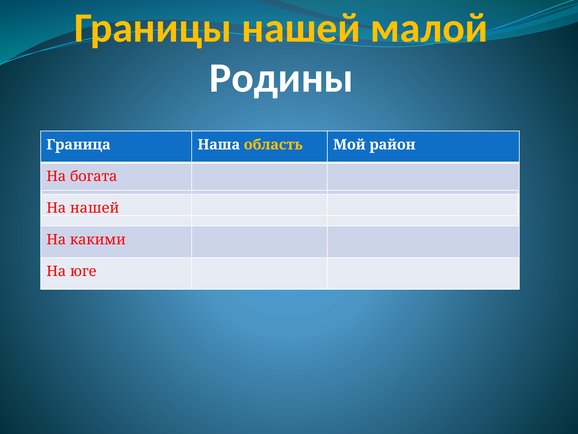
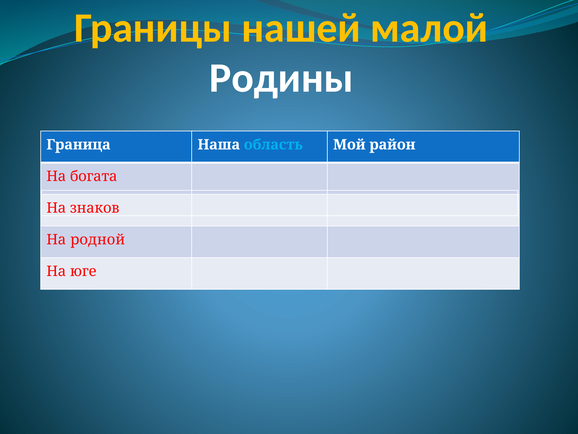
область colour: yellow -> light blue (273, 144)
На нашей: нашей -> знаков (95, 208)
какими: какими -> родной (98, 239)
